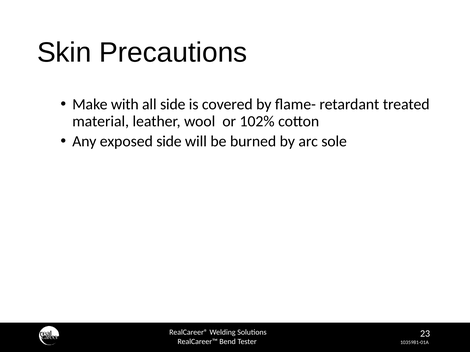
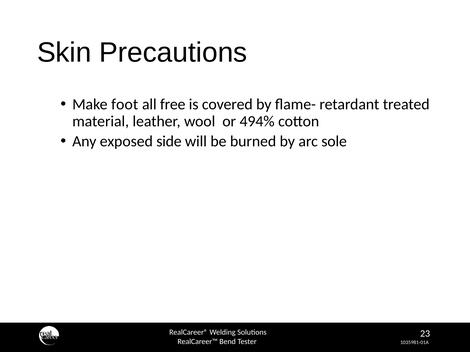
with: with -> foot (125, 105)
all side: side -> free (173, 105)
102%: 102% -> 494% (257, 121)
